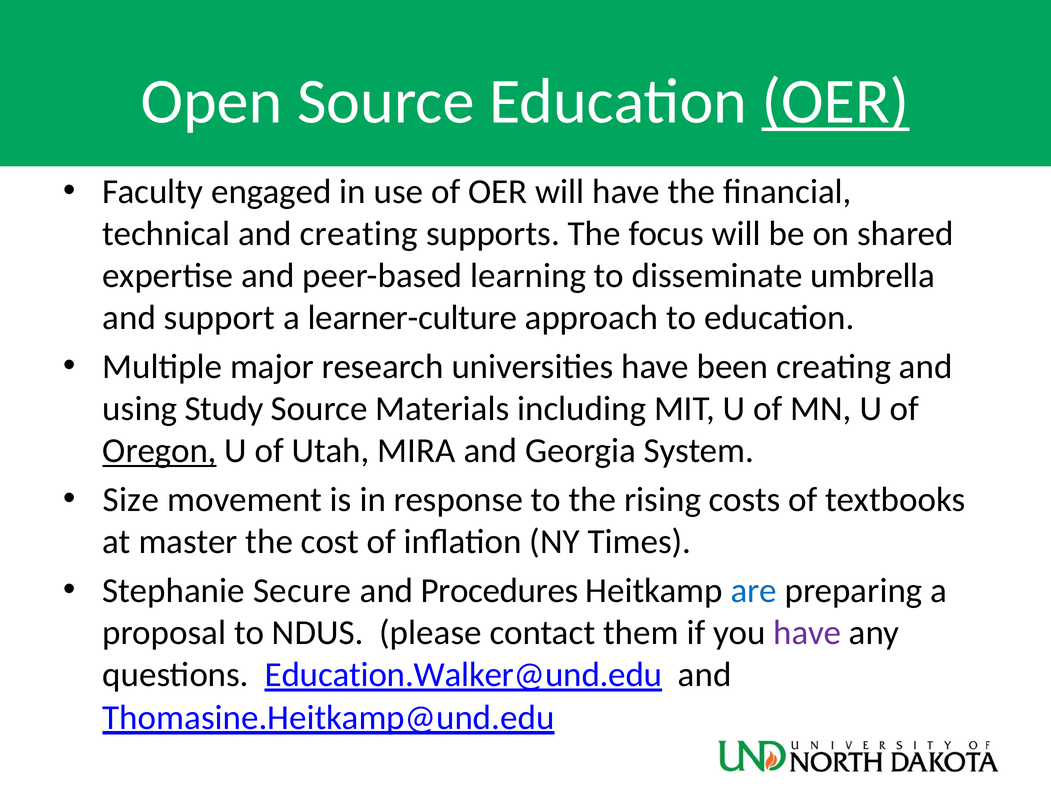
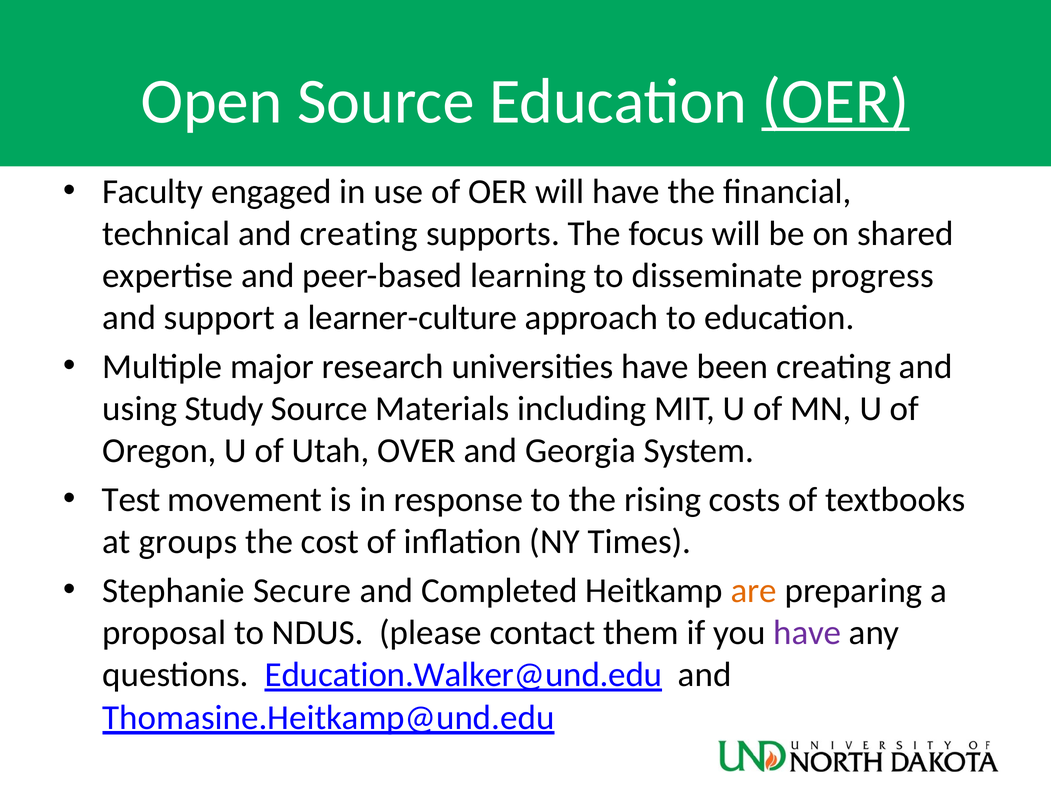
umbrella: umbrella -> progress (872, 276)
Oregon underline: present -> none (160, 451)
MIRA: MIRA -> OVER (417, 451)
Size: Size -> Test (131, 500)
master: master -> groups (188, 542)
Procedures: Procedures -> Completed (499, 591)
are colour: blue -> orange (754, 591)
